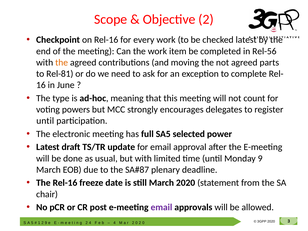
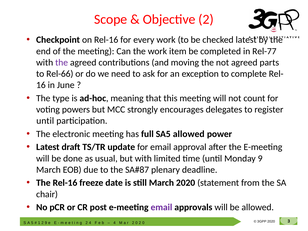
Rel-56: Rel-56 -> Rel-77 (264, 51)
the colour: orange -> purple (62, 62)
Rel-81: Rel-81 -> Rel-66 (60, 74)
SA5 selected: selected -> allowed (189, 134)
